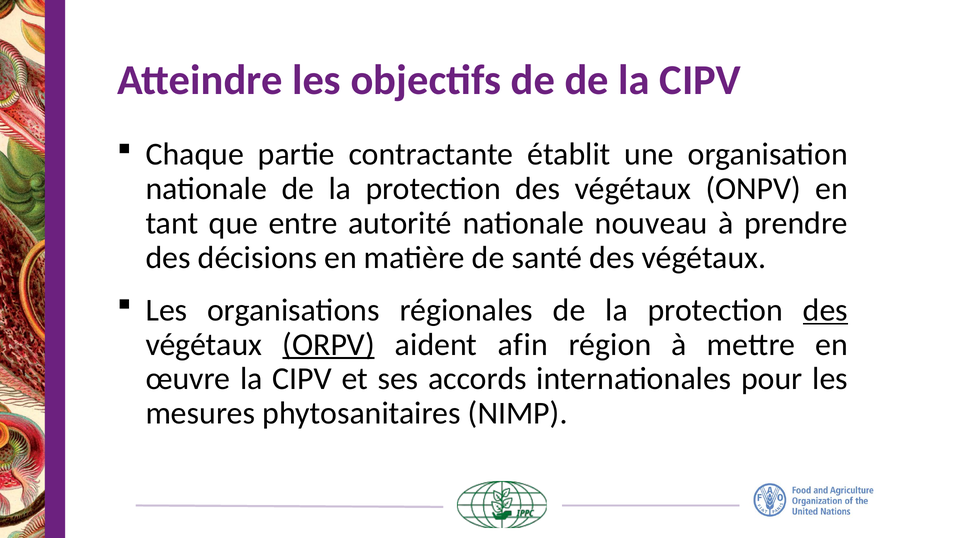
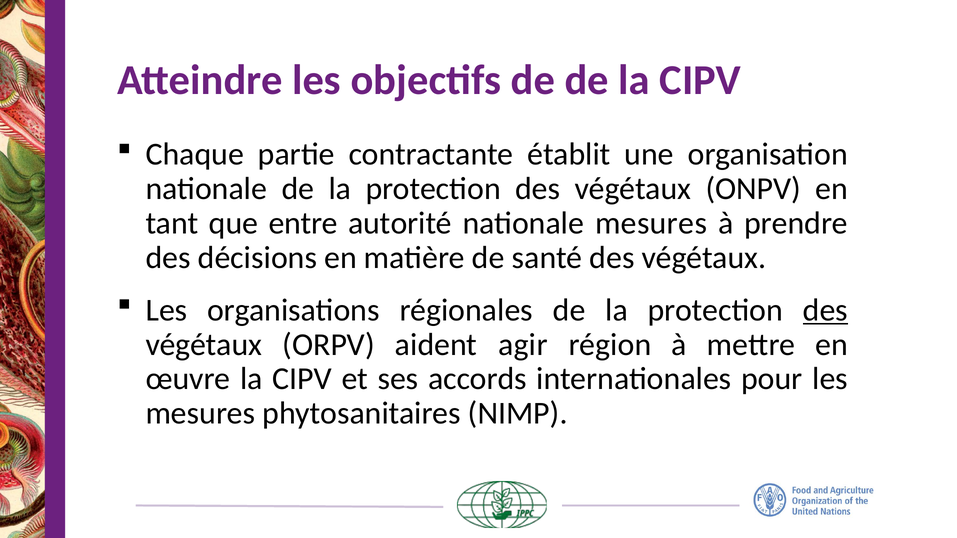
nationale nouveau: nouveau -> mesures (651, 223)
ORPV underline: present -> none (329, 345)
afin: afin -> agir (523, 345)
